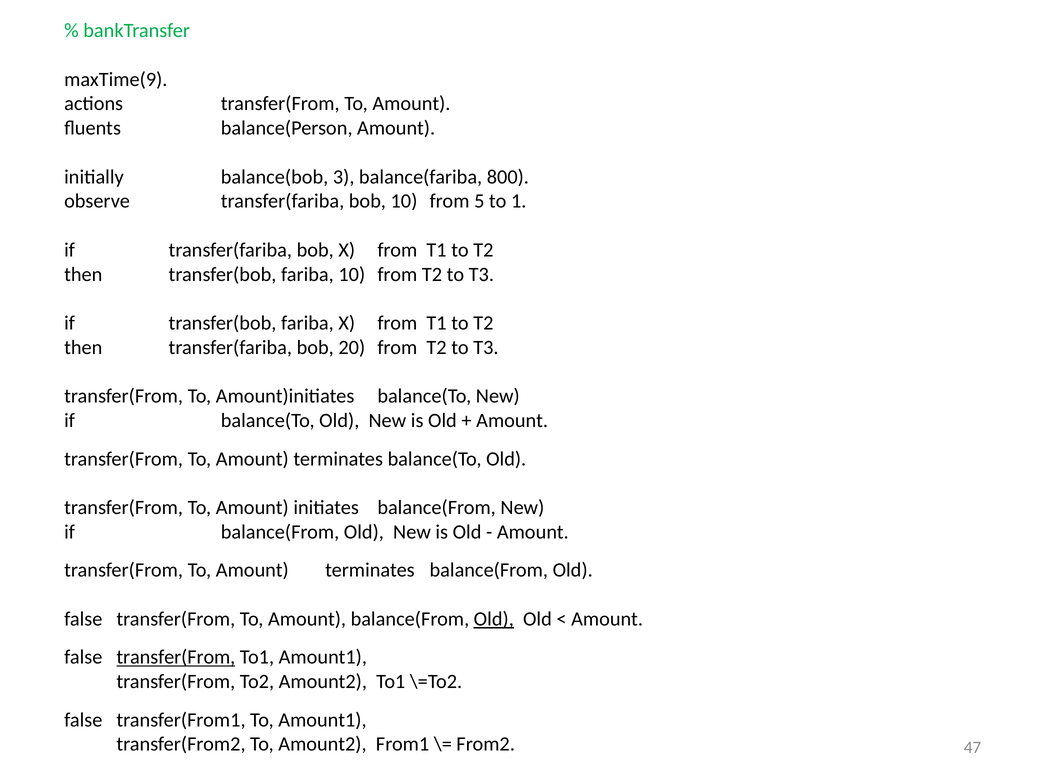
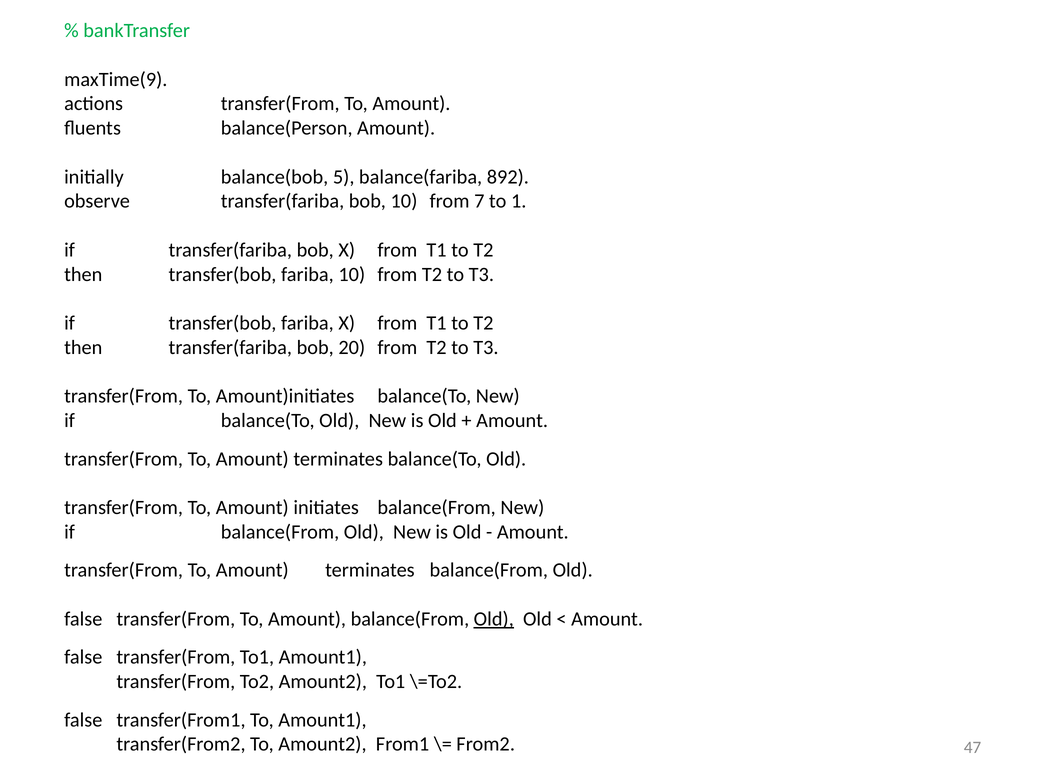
3: 3 -> 5 (344, 177)
800: 800 -> 892 (508, 177)
5: 5 -> 7 (479, 201)
transfer(From underline: present -> none (176, 657)
